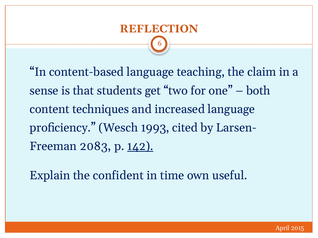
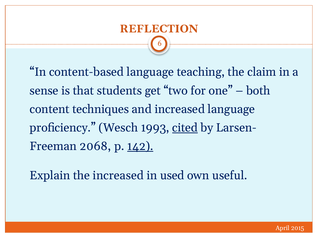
cited underline: none -> present (185, 128)
2083: 2083 -> 2068 (95, 147)
the confident: confident -> increased (118, 176)
time: time -> used (172, 176)
